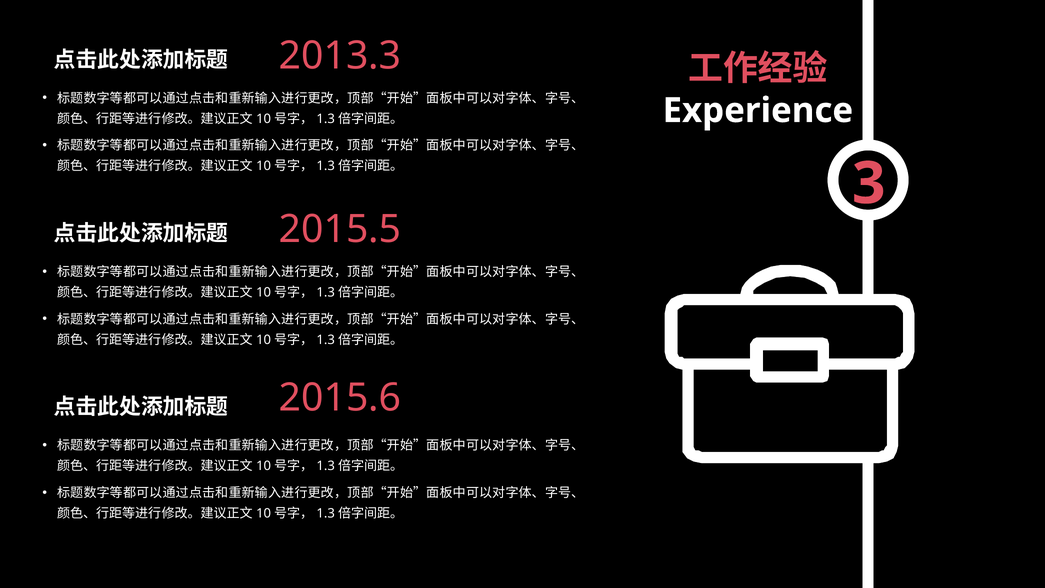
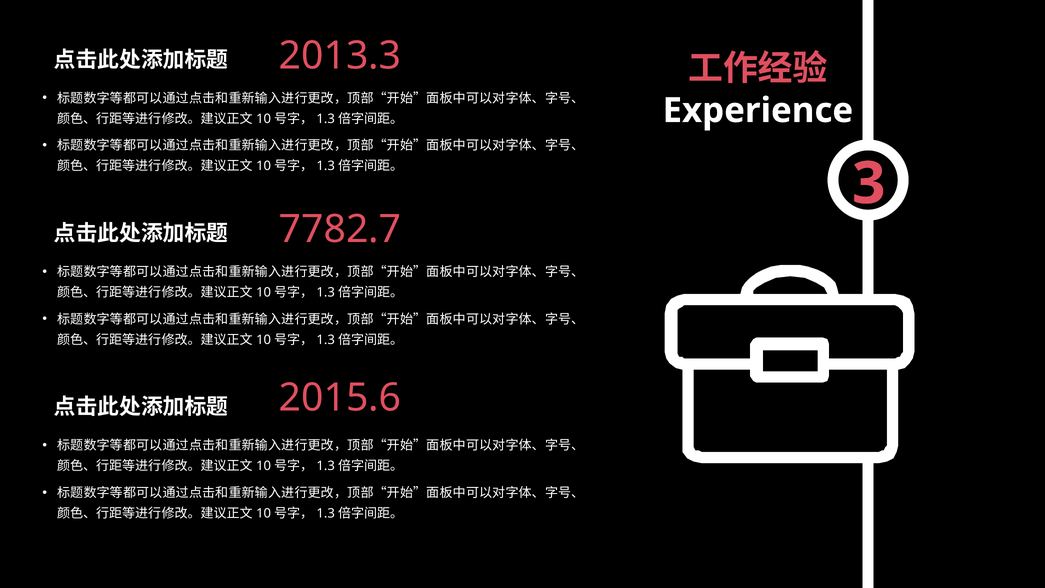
2015.5: 2015.5 -> 7782.7 (340, 229)
